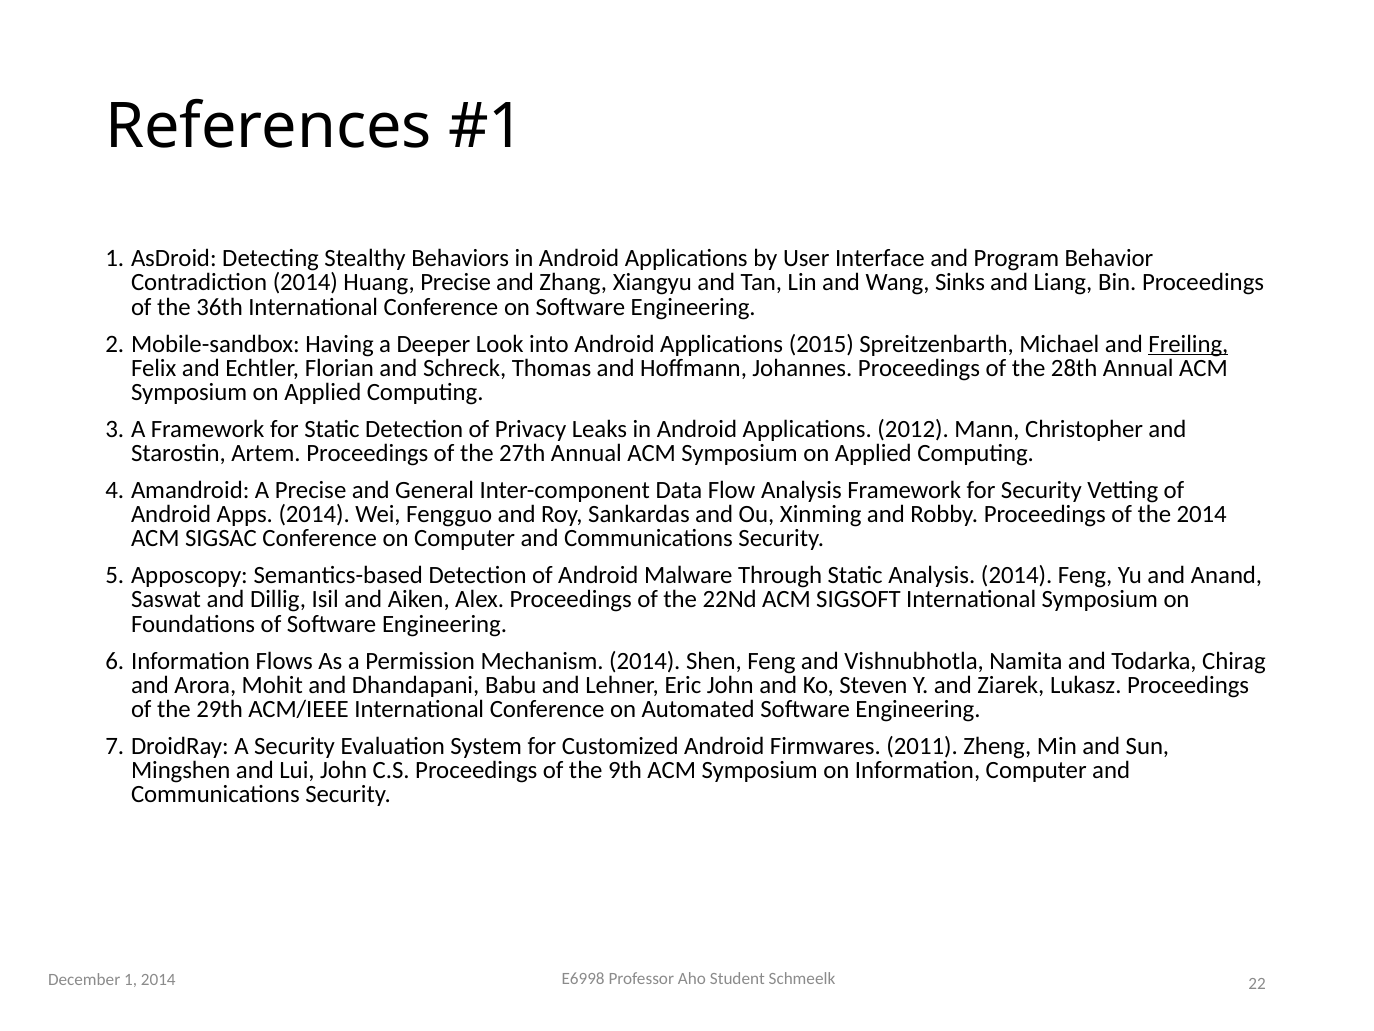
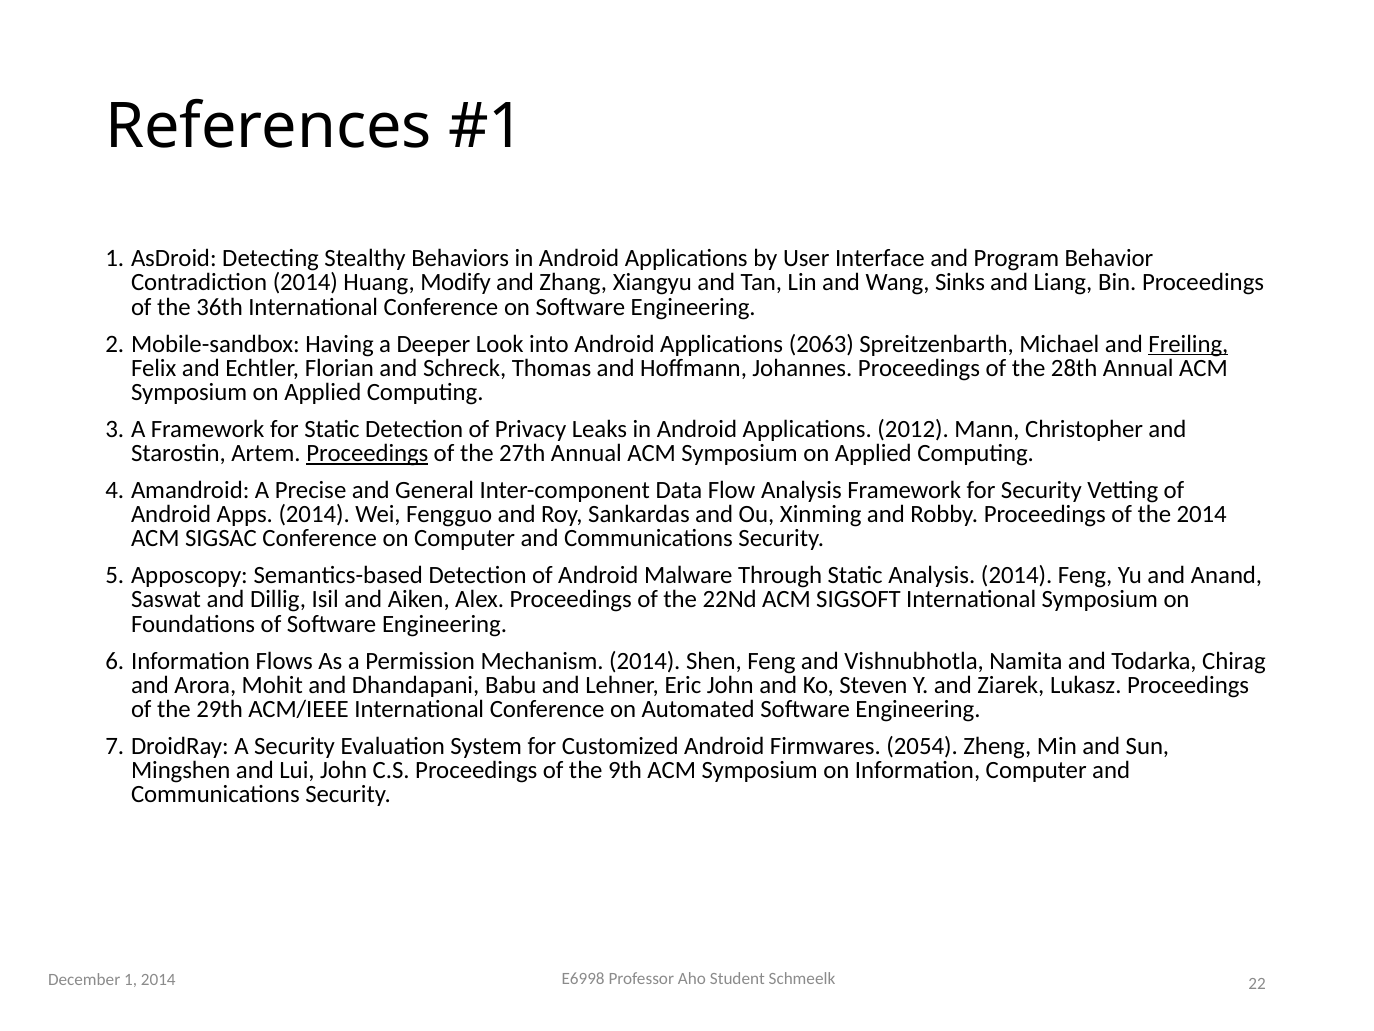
Huang Precise: Precise -> Modify (456, 283)
2015: 2015 -> 2063 (821, 344)
Proceedings underline: none -> present (367, 453)
2011: 2011 -> 2054 (922, 746)
